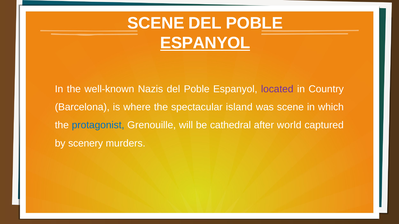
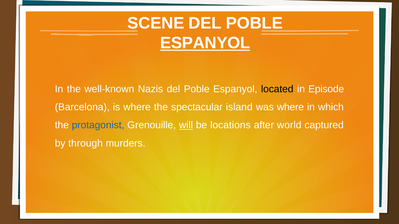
located colour: purple -> black (277, 89)
Country: Country -> Episode (326, 89)
was scene: scene -> where (290, 107)
will underline: none -> present (186, 125)
cathedral: cathedral -> locations (230, 125)
scenery: scenery -> through (86, 144)
